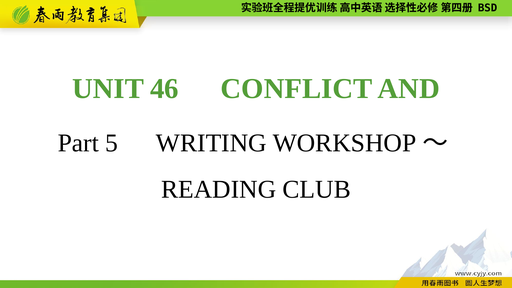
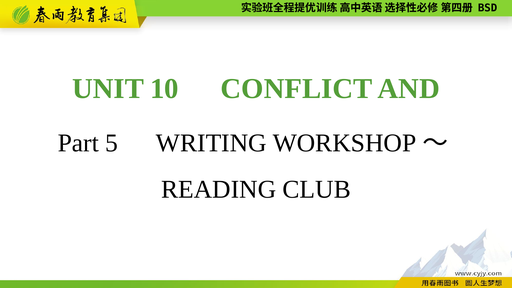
46: 46 -> 10 (164, 89)
